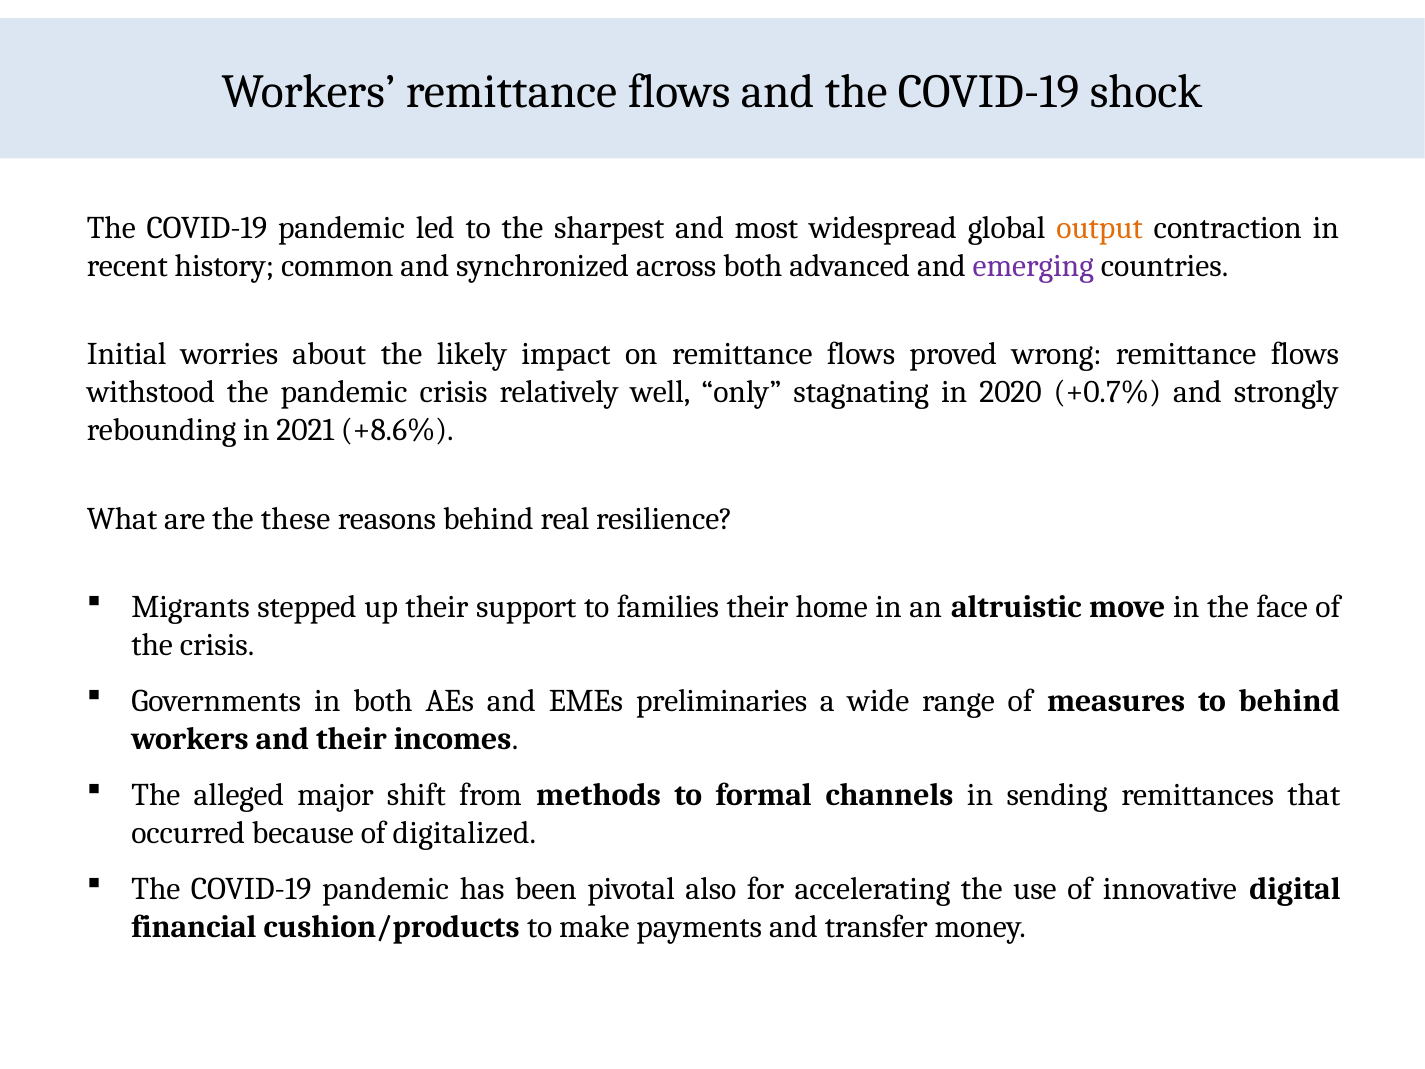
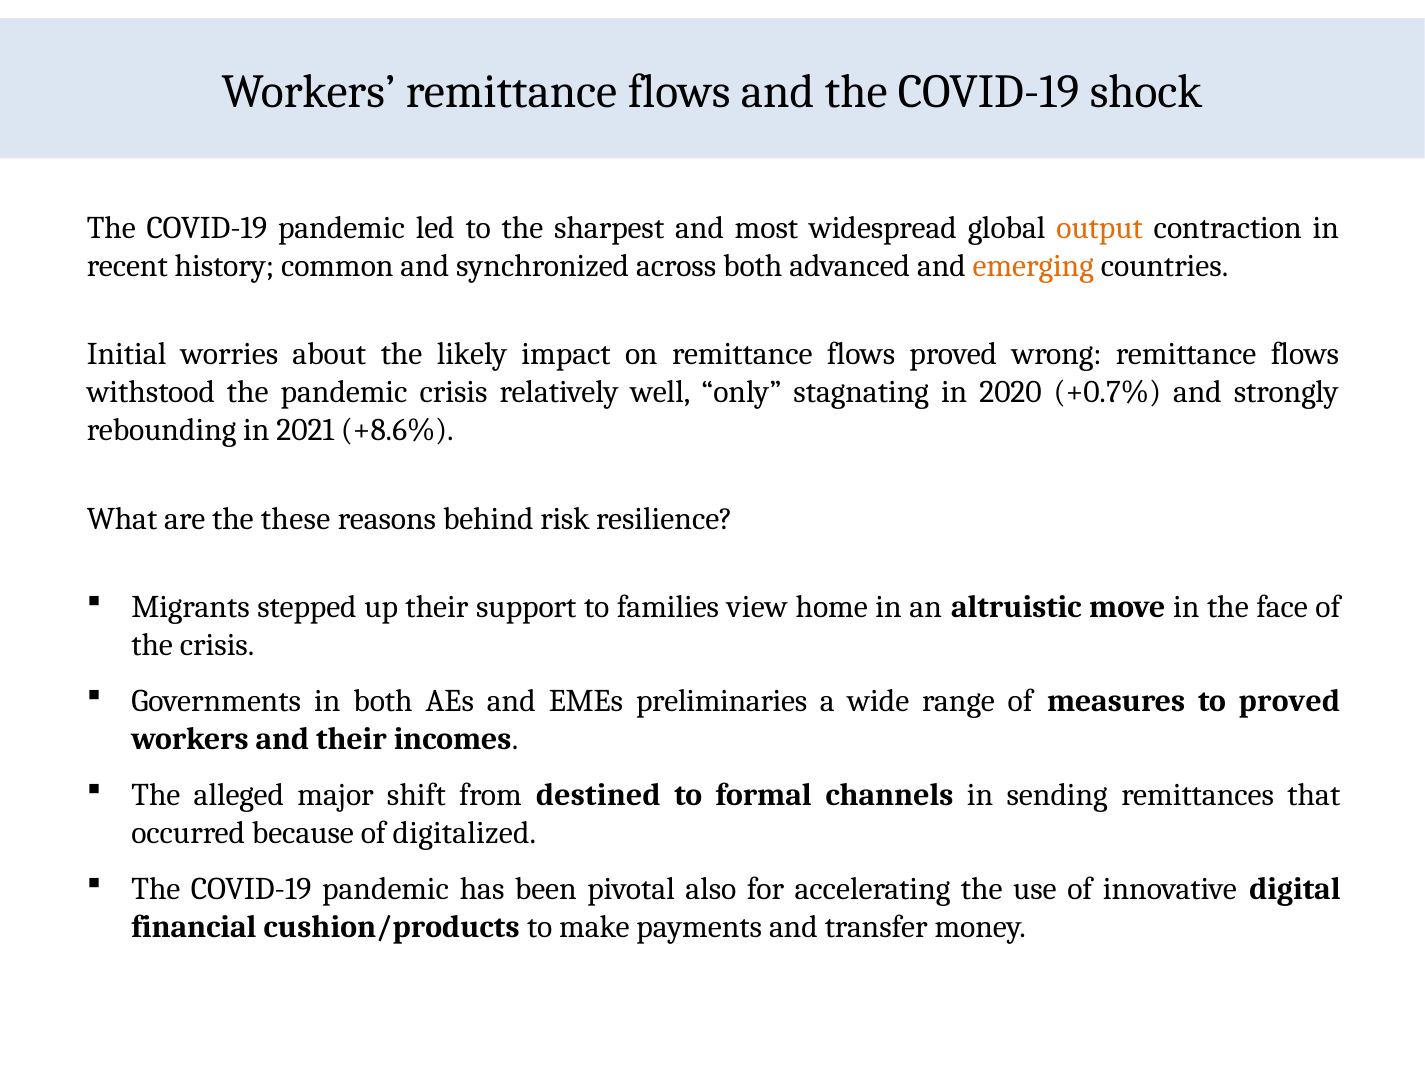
emerging colour: purple -> orange (1033, 266)
real: real -> risk (565, 518)
families their: their -> view (757, 607)
to behind: behind -> proved (1289, 701)
methods: methods -> destined (598, 795)
